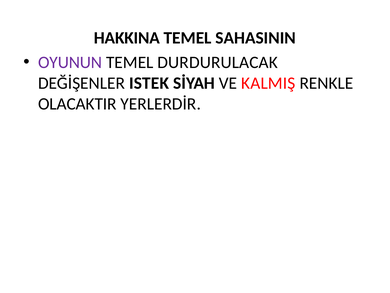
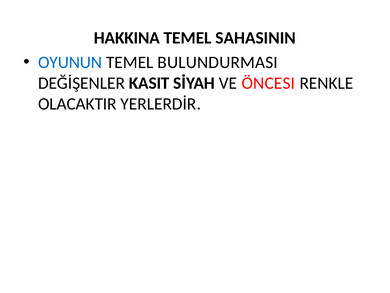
OYUNUN colour: purple -> blue (70, 62)
DURDURULACAK: DURDURULACAK -> BULUNDURMASI (218, 62)
ISTEK: ISTEK -> KASIT (149, 83)
KALMIŞ: KALMIŞ -> ÖNCESI (268, 83)
